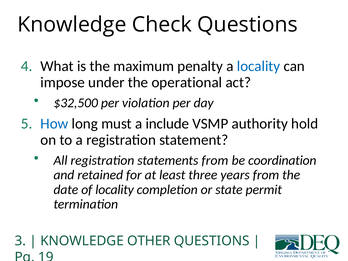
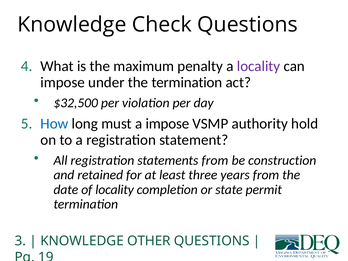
locality colour: blue -> purple (259, 66)
the operational: operational -> termination (187, 82)
a include: include -> impose (167, 124)
coordination: coordination -> construction (282, 160)
